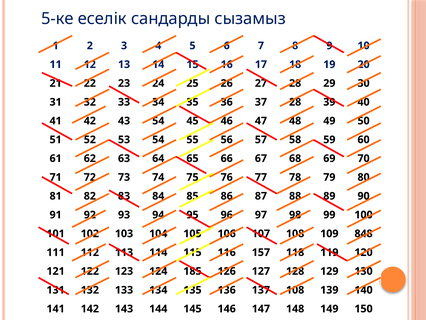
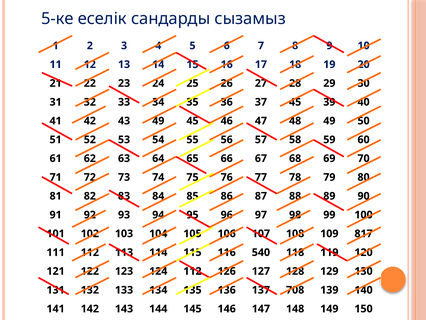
37 28: 28 -> 45 (295, 102)
43 54: 54 -> 49 (158, 121)
848: 848 -> 817 (364, 233)
157: 157 -> 540 (261, 252)
124 185: 185 -> 112 (192, 271)
137 108: 108 -> 708 (295, 290)
